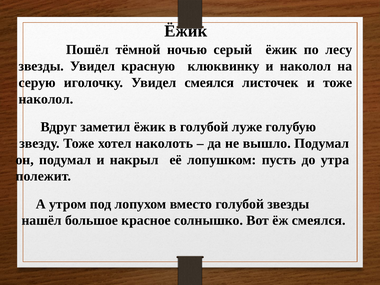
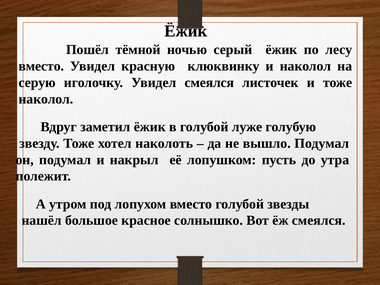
звезды: звезды -> вместо (41, 66)
